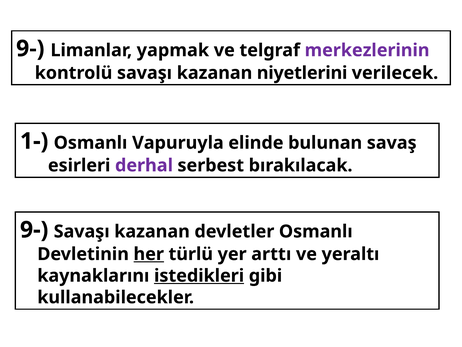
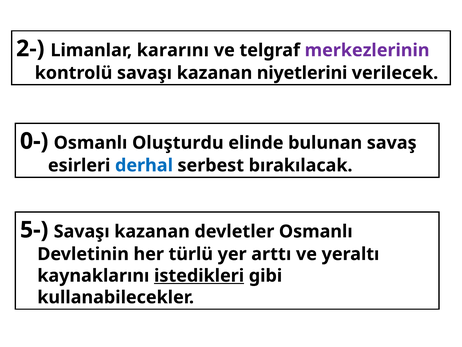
9-: 9- -> 2- (30, 49)
yapmak: yapmak -> kararını (173, 50)
1-: 1- -> 0- (34, 141)
Vapuruyla: Vapuruyla -> Oluşturdu (178, 143)
derhal colour: purple -> blue (144, 165)
9-: 9- -> 5- (34, 229)
her underline: present -> none (149, 254)
